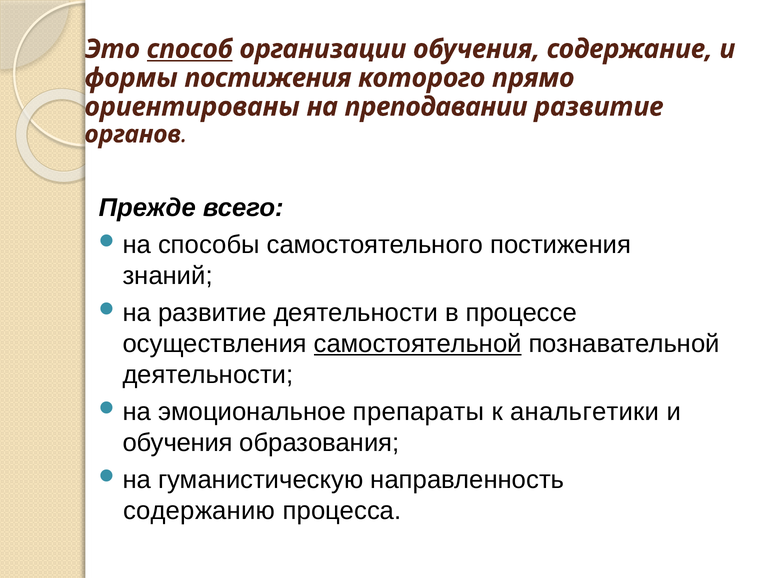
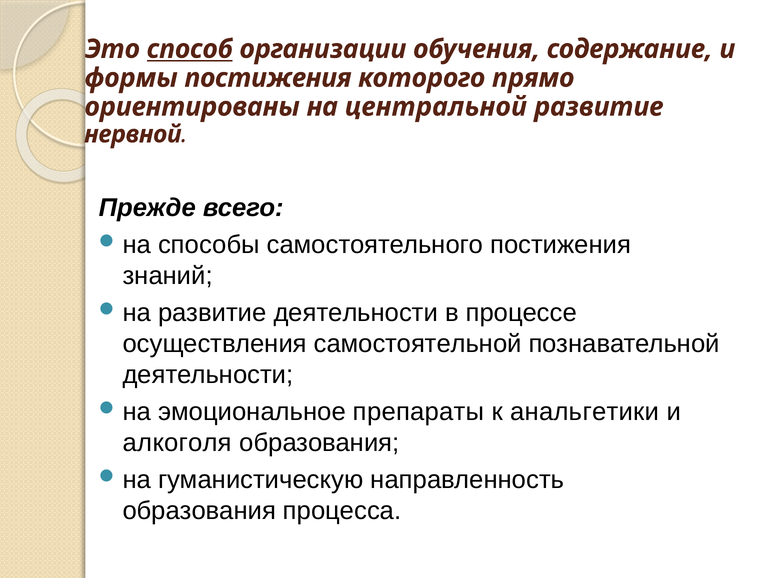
преподавании: преподавании -> центральной (436, 107)
органов: органов -> нервной (133, 134)
самостоятельной underline: present -> none (418, 344)
обучения: обучения -> алкоголя (177, 442)
содержанию: содержанию -> образования (199, 510)
